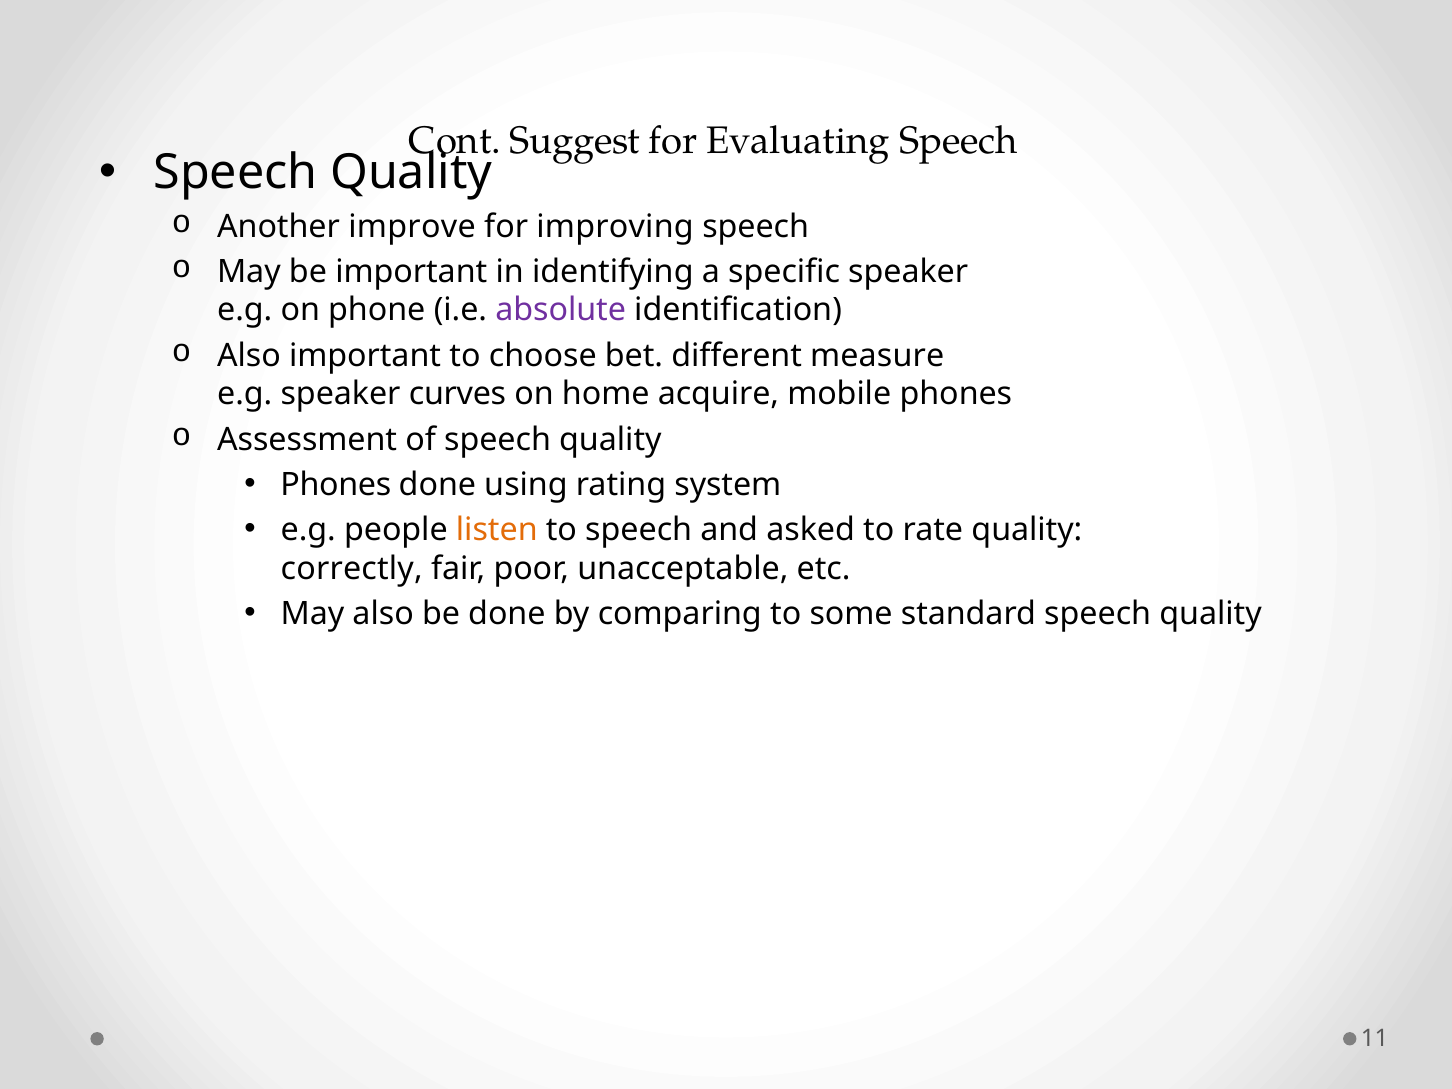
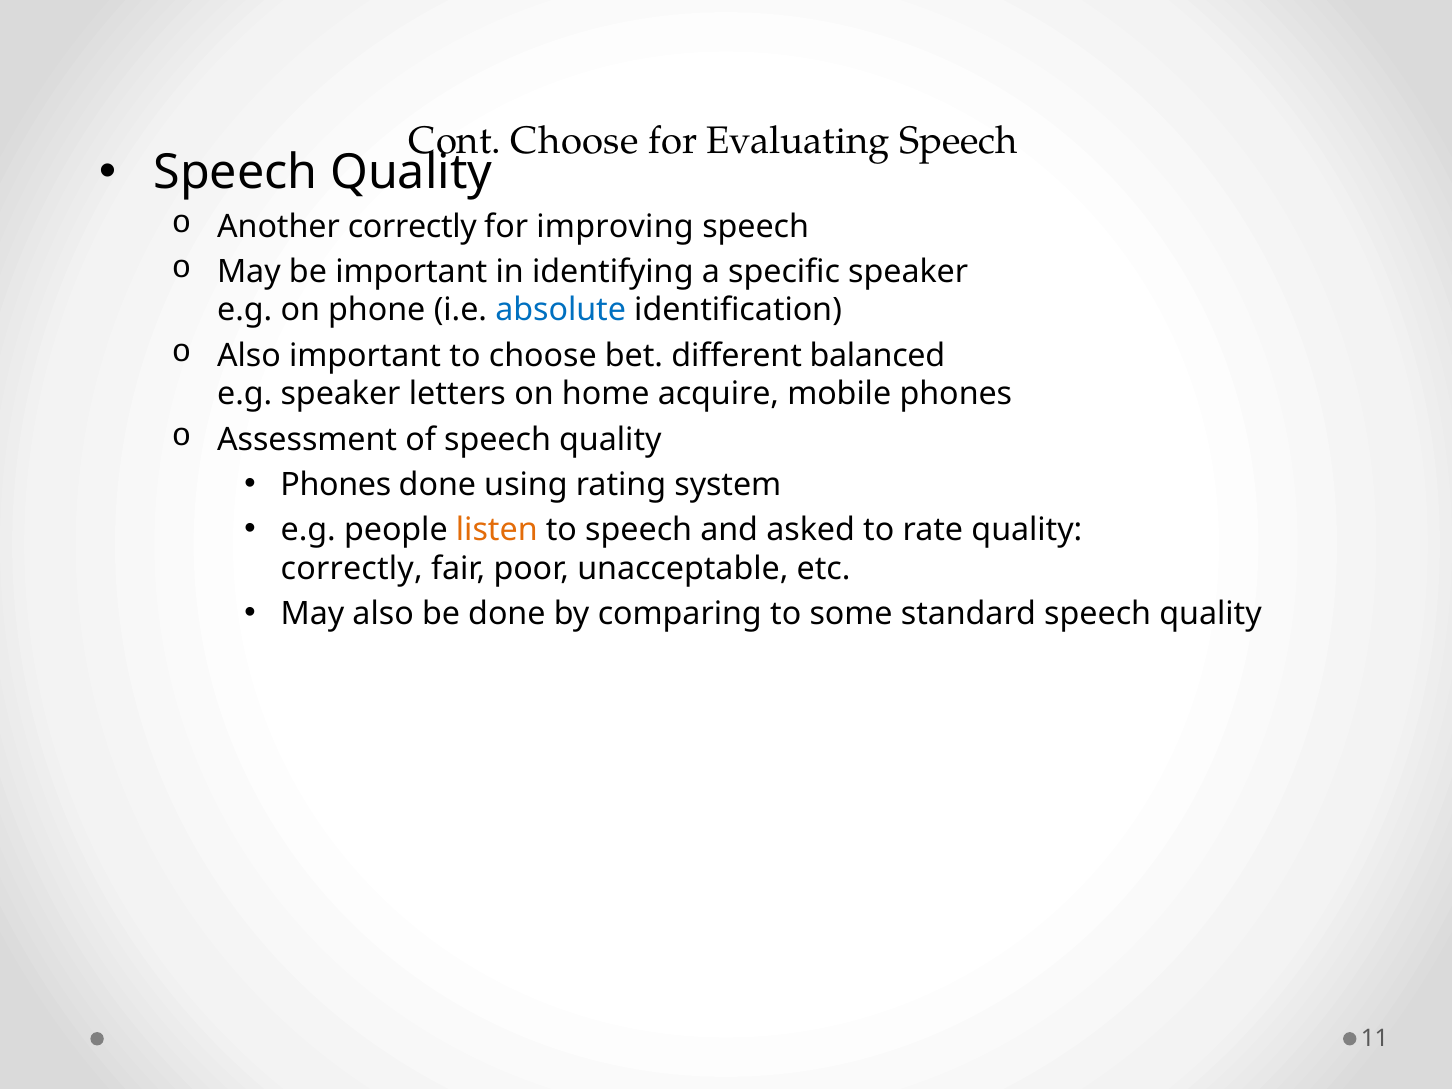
Cont Suggest: Suggest -> Choose (575, 141)
Another improve: improve -> correctly (412, 226)
absolute colour: purple -> blue (561, 310)
measure: measure -> balanced (877, 356)
curves: curves -> letters (457, 394)
